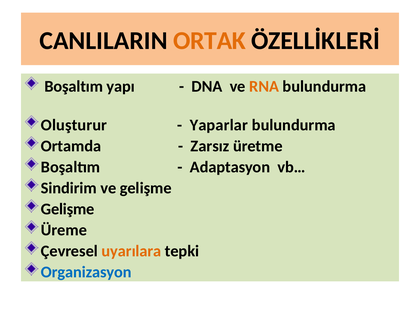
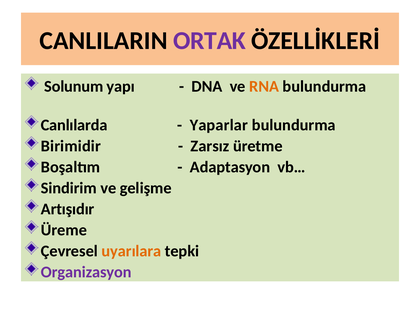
ORTAK colour: orange -> purple (210, 41)
Boşaltım: Boşaltım -> Solunum (74, 87)
Oluşturur: Oluşturur -> Canlılarda (74, 125)
Ortamda: Ortamda -> Birimidir (71, 146)
Gelişme: Gelişme -> Artışıdır (68, 209)
Organizasyon colour: blue -> purple (86, 272)
